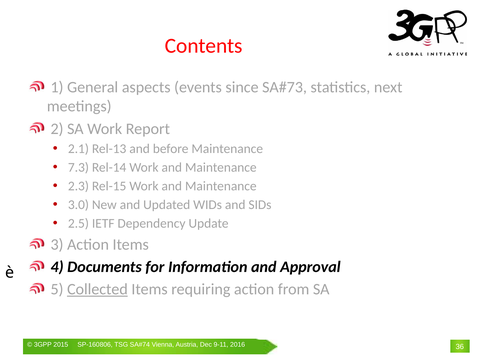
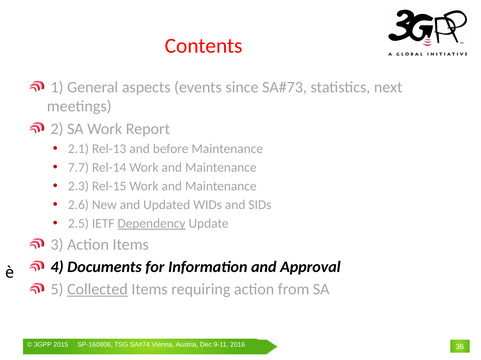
7.3: 7.3 -> 7.7 (78, 168)
3.0: 3.0 -> 2.6 (78, 205)
Dependency underline: none -> present (152, 224)
